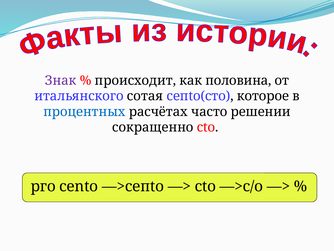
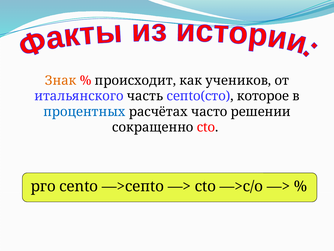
Знак colour: purple -> orange (61, 80)
половина: половина -> учеников (238, 80)
сотая: сотая -> часть (145, 96)
